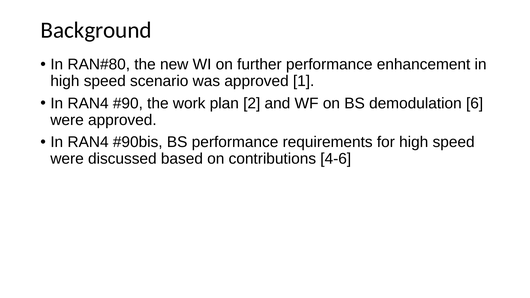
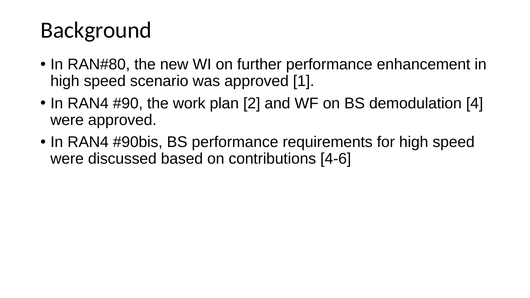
6: 6 -> 4 (475, 103)
